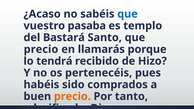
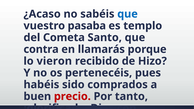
Bastará: Bastará -> Cometa (64, 38)
precio: precio -> contra (41, 49)
tendrá: tendrá -> vieron (54, 61)
precio colour: orange -> red (72, 96)
